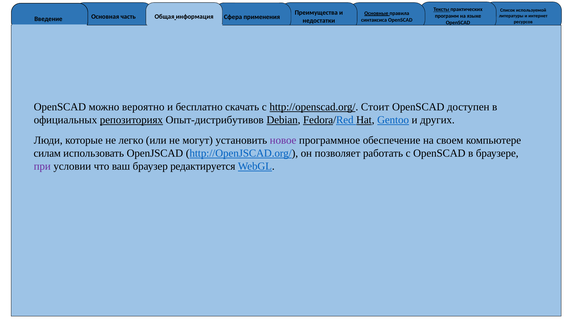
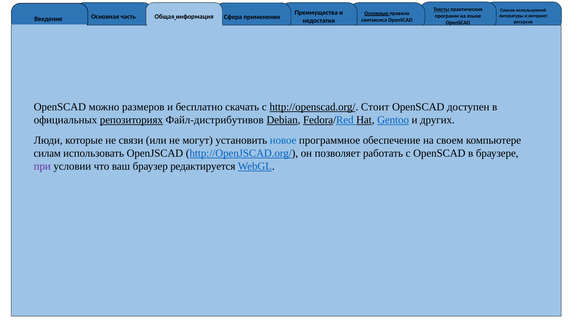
вероятно: вероятно -> размеров (143, 107)
Опыт-дистрибутивов: Опыт-дистрибутивов -> Файл-дистрибутивов (215, 120)
легко: легко -> связи (131, 140)
новое colour: purple -> blue (283, 140)
